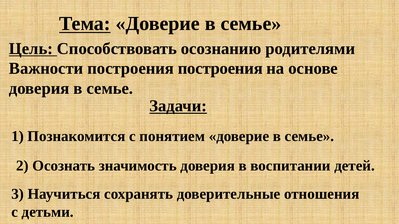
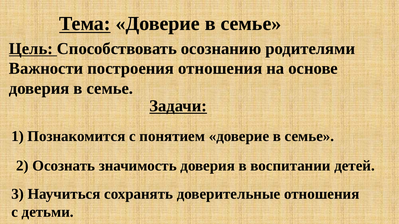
построения построения: построения -> отношения (220, 69)
